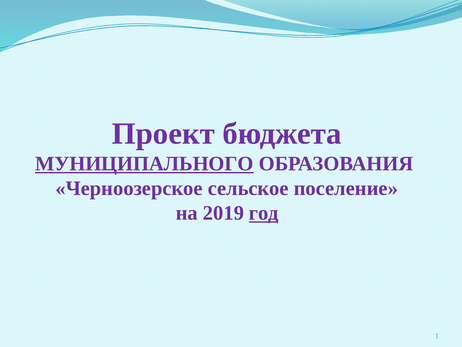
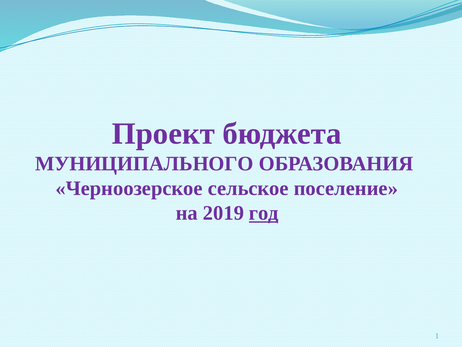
МУНИЦИПАЛЬНОГО underline: present -> none (144, 164)
